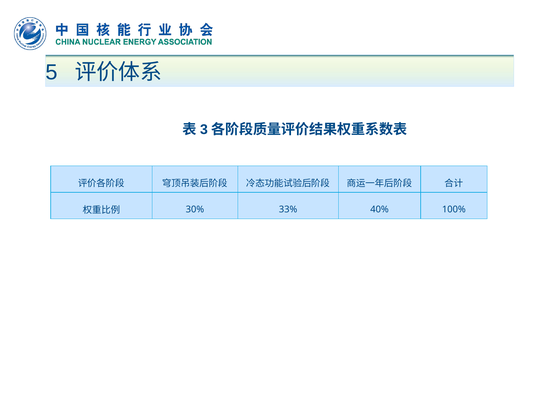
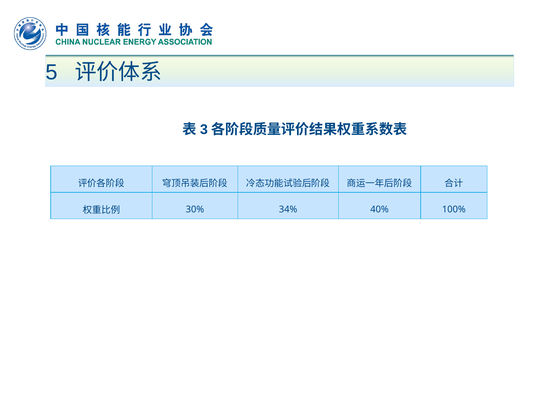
33%: 33% -> 34% (288, 209)
